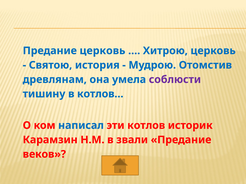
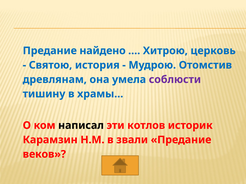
Предание церковь: церковь -> найдено (103, 51)
котлов…: котлов… -> храмы… (100, 94)
написал colour: blue -> black (81, 126)
